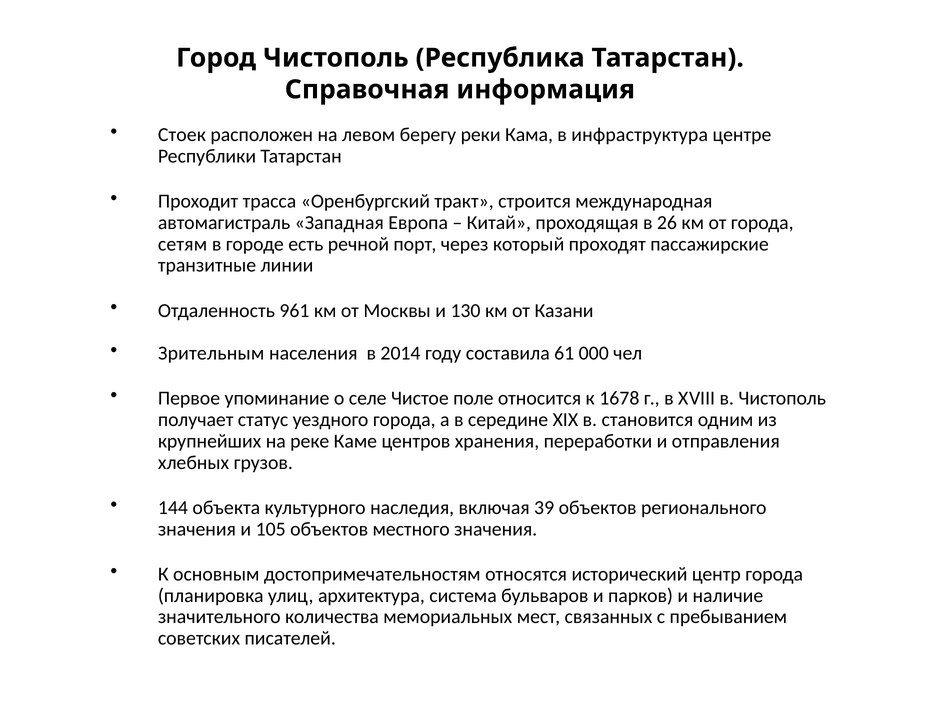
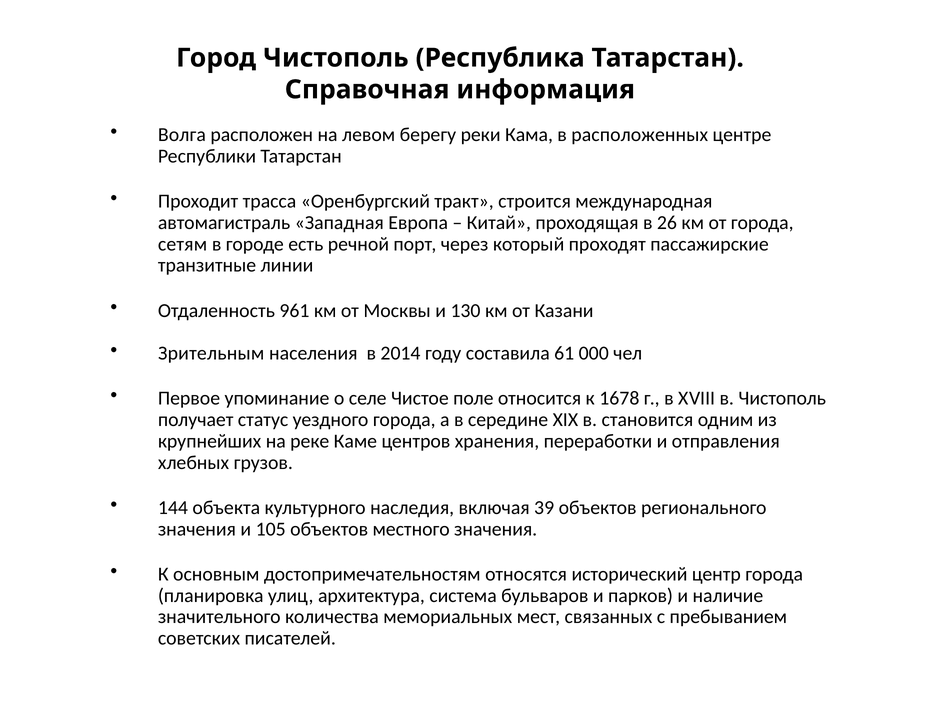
Стоек: Стоек -> Волга (182, 135)
инфраструктура: инфраструктура -> расположенных (640, 135)
